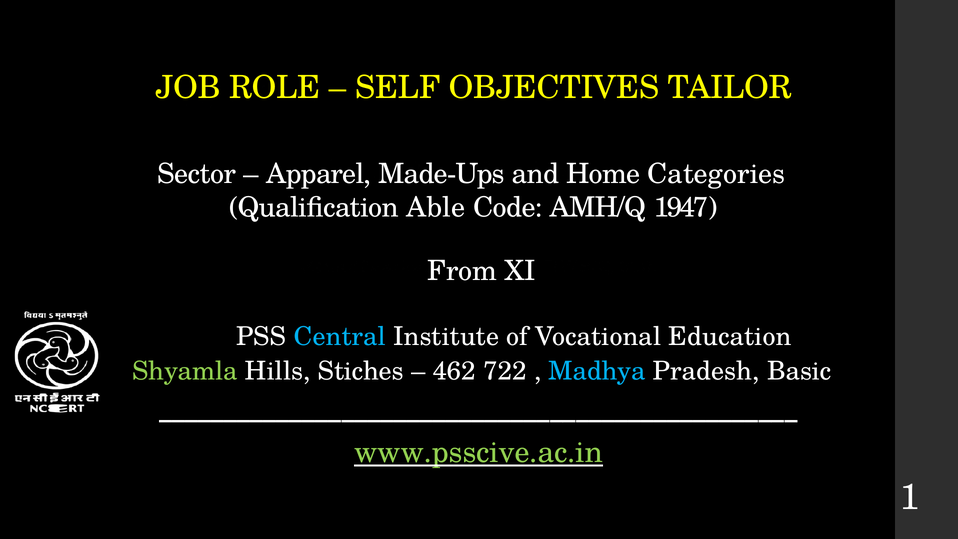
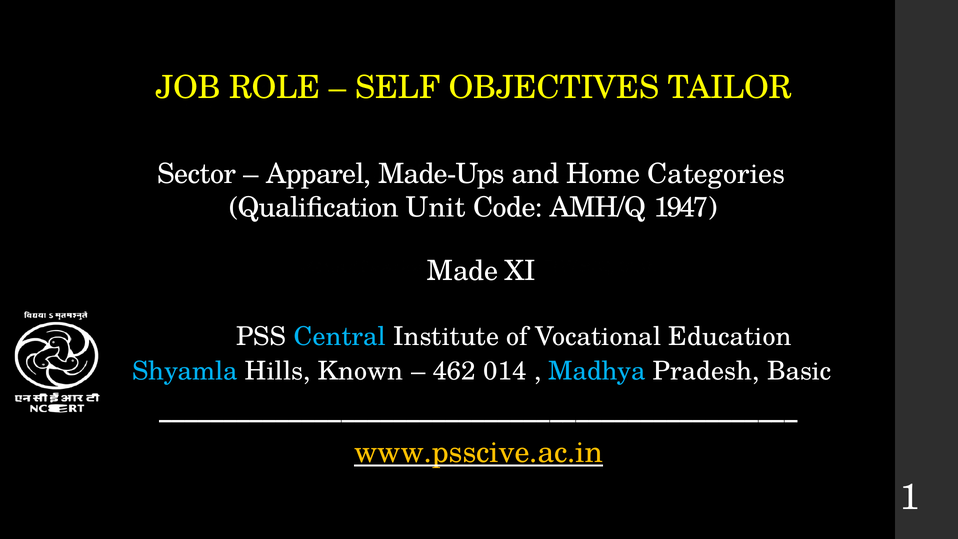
Able: Able -> Unit (436, 207)
From: From -> Made (462, 271)
Shyamla colour: light green -> light blue (185, 371)
Stiches: Stiches -> Known (361, 371)
722: 722 -> 014 (505, 371)
www.psscive.ac.in colour: light green -> yellow (479, 452)
